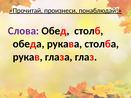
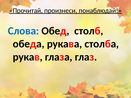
Слова colour: purple -> blue (23, 31)
